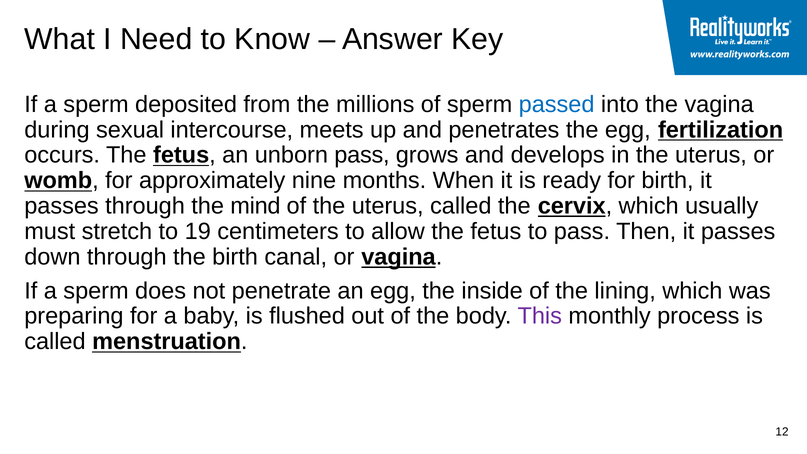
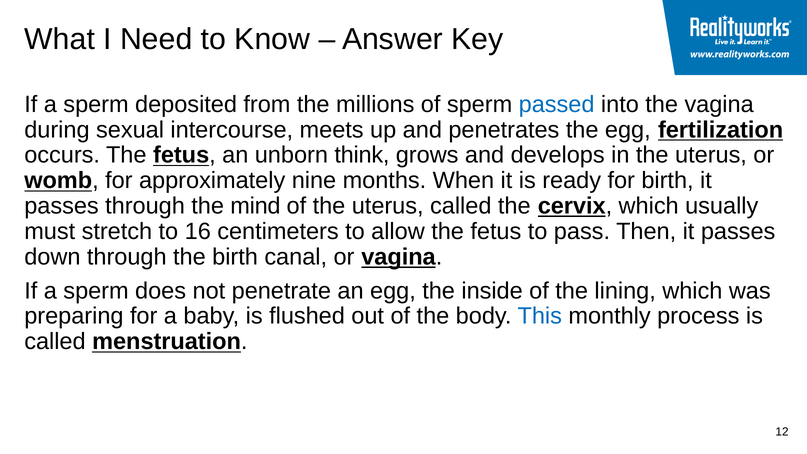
unborn pass: pass -> think (362, 155)
19: 19 -> 16 (198, 231)
This colour: purple -> blue (540, 316)
